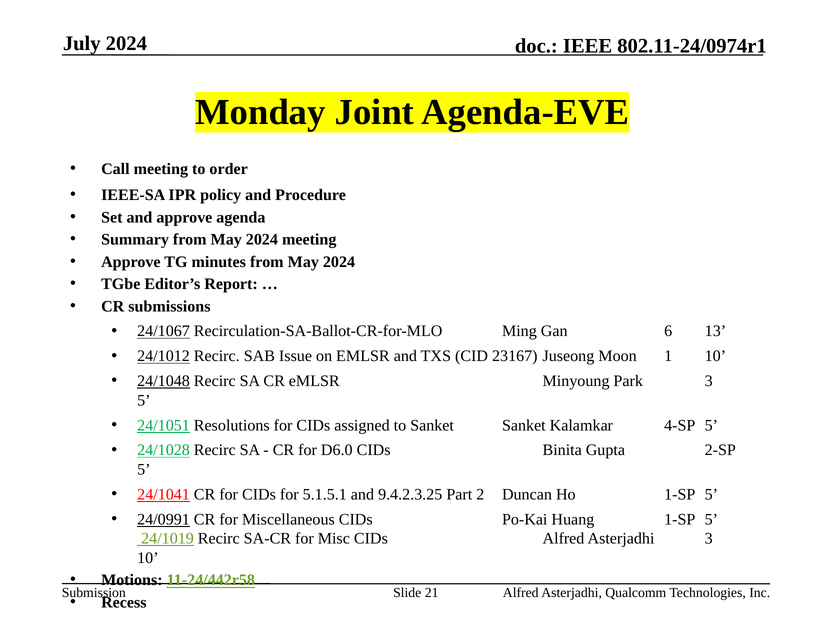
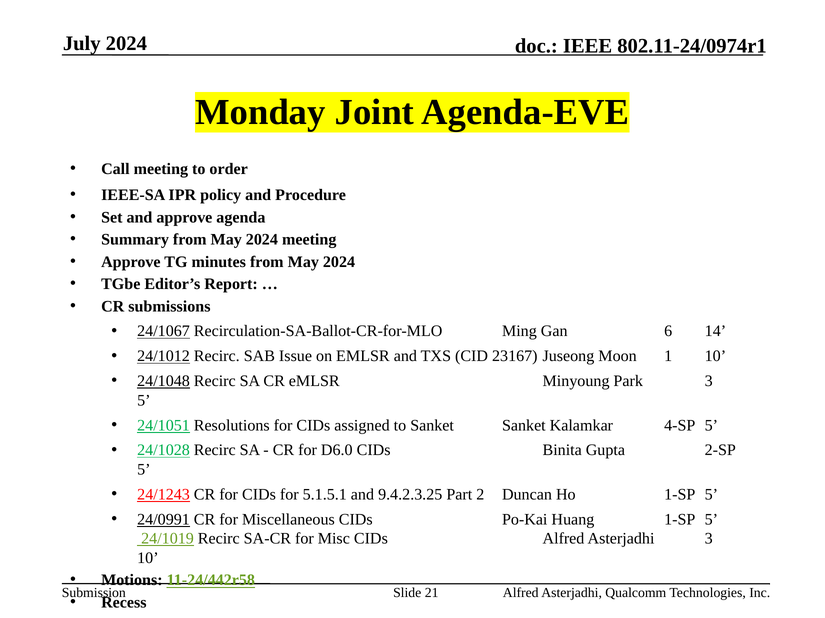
13: 13 -> 14 (715, 332)
24/1041: 24/1041 -> 24/1243 (164, 495)
